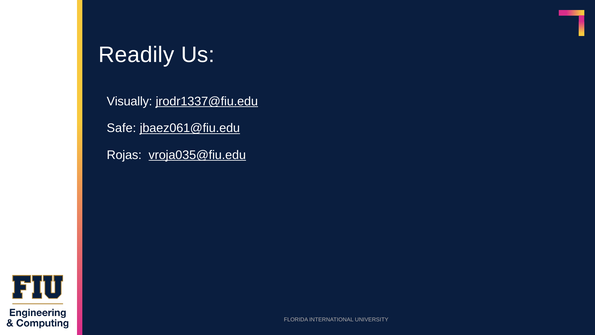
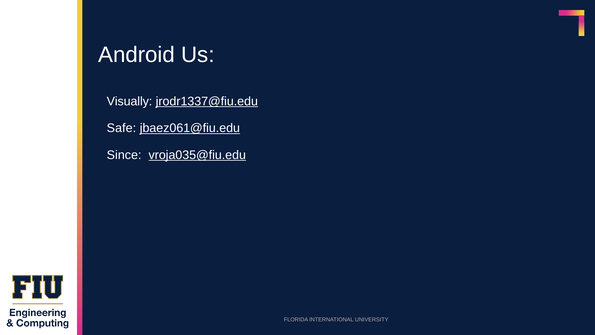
Readily: Readily -> Android (137, 55)
Rojas: Rojas -> Since (124, 155)
